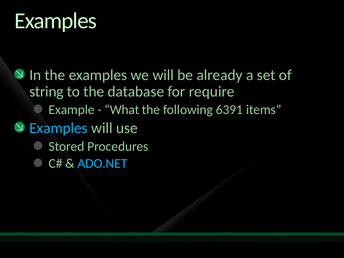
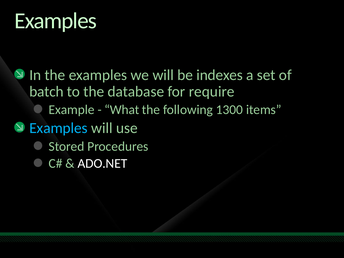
already: already -> indexes (220, 75)
string: string -> batch (46, 91)
6391: 6391 -> 1300 (229, 110)
ADO.NET colour: light blue -> white (102, 164)
